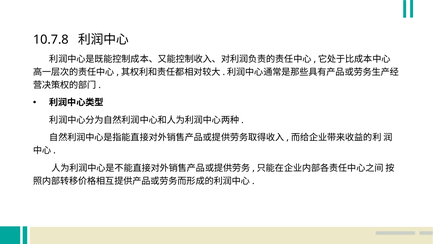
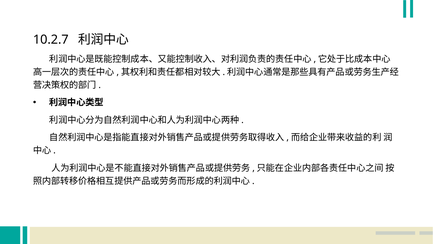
10.7.8: 10.7.8 -> 10.2.7 (51, 40)
